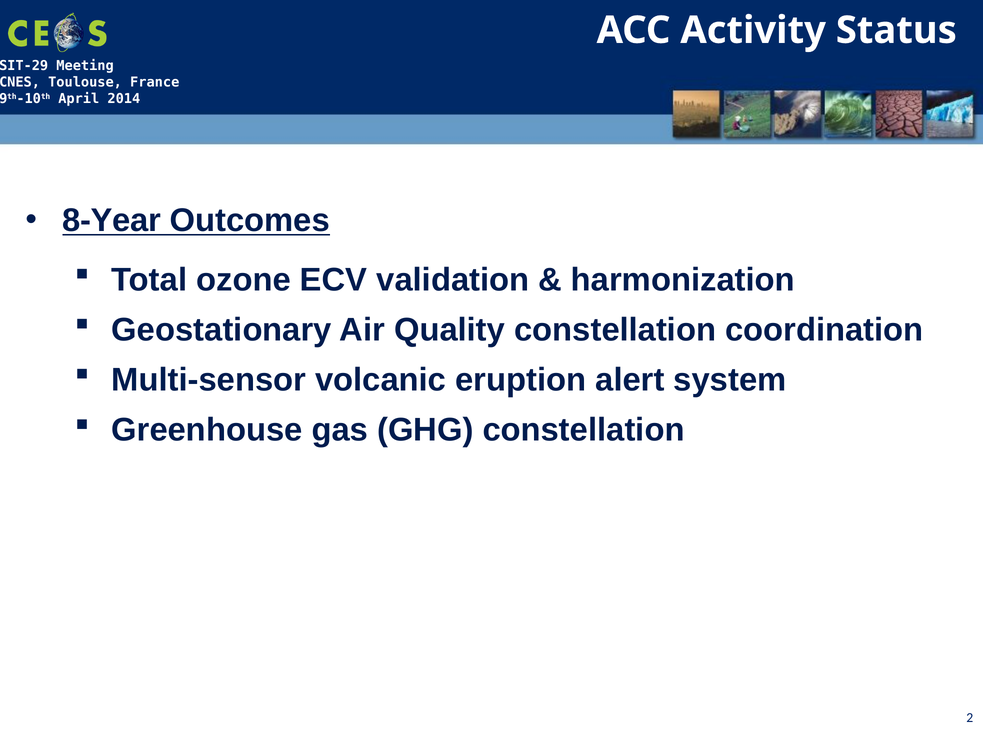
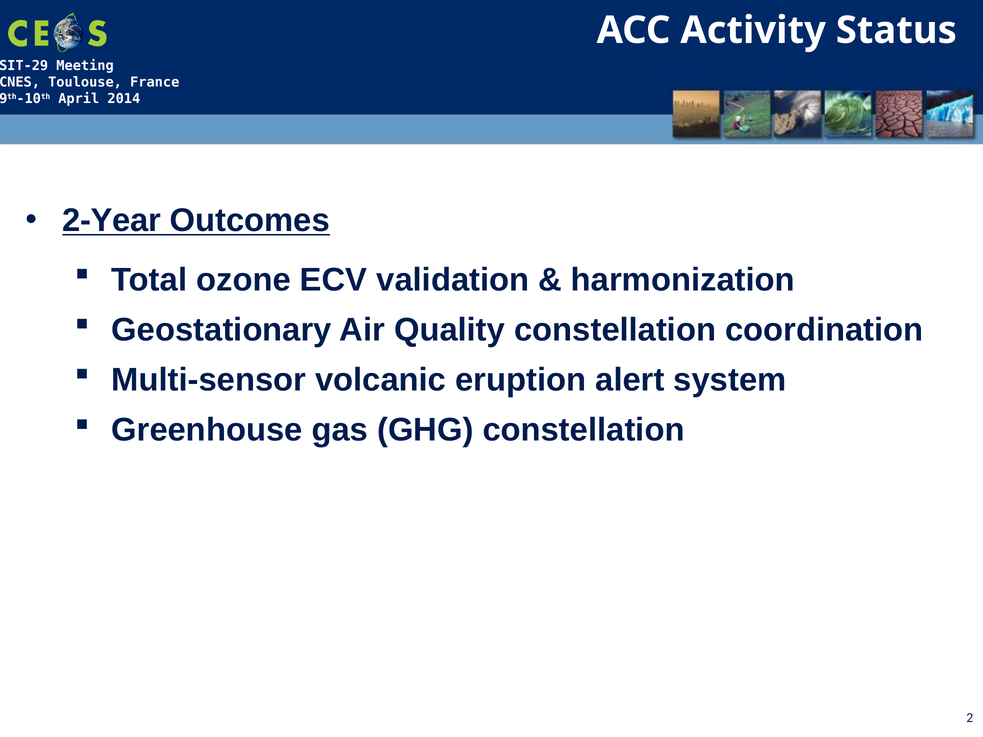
8-Year: 8-Year -> 2-Year (112, 220)
